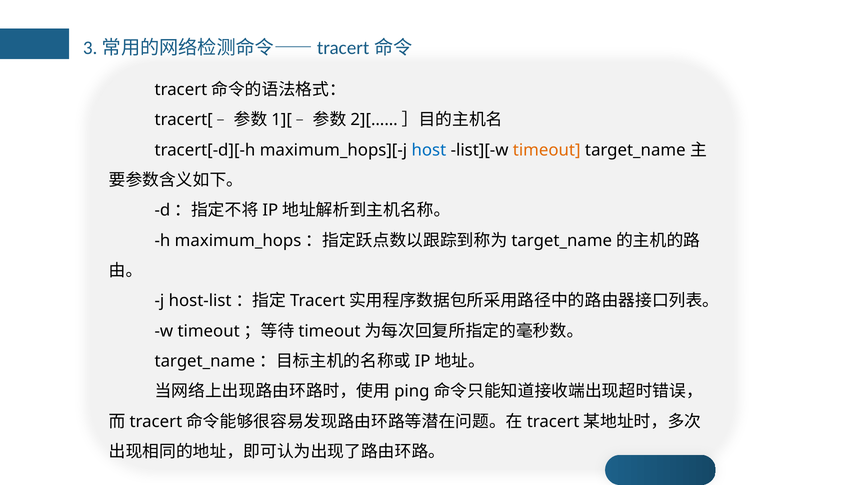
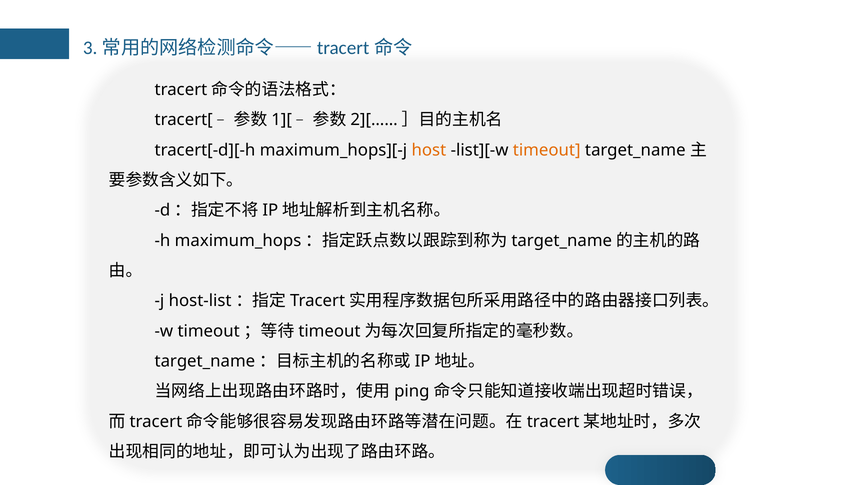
host colour: blue -> orange (429, 150)
